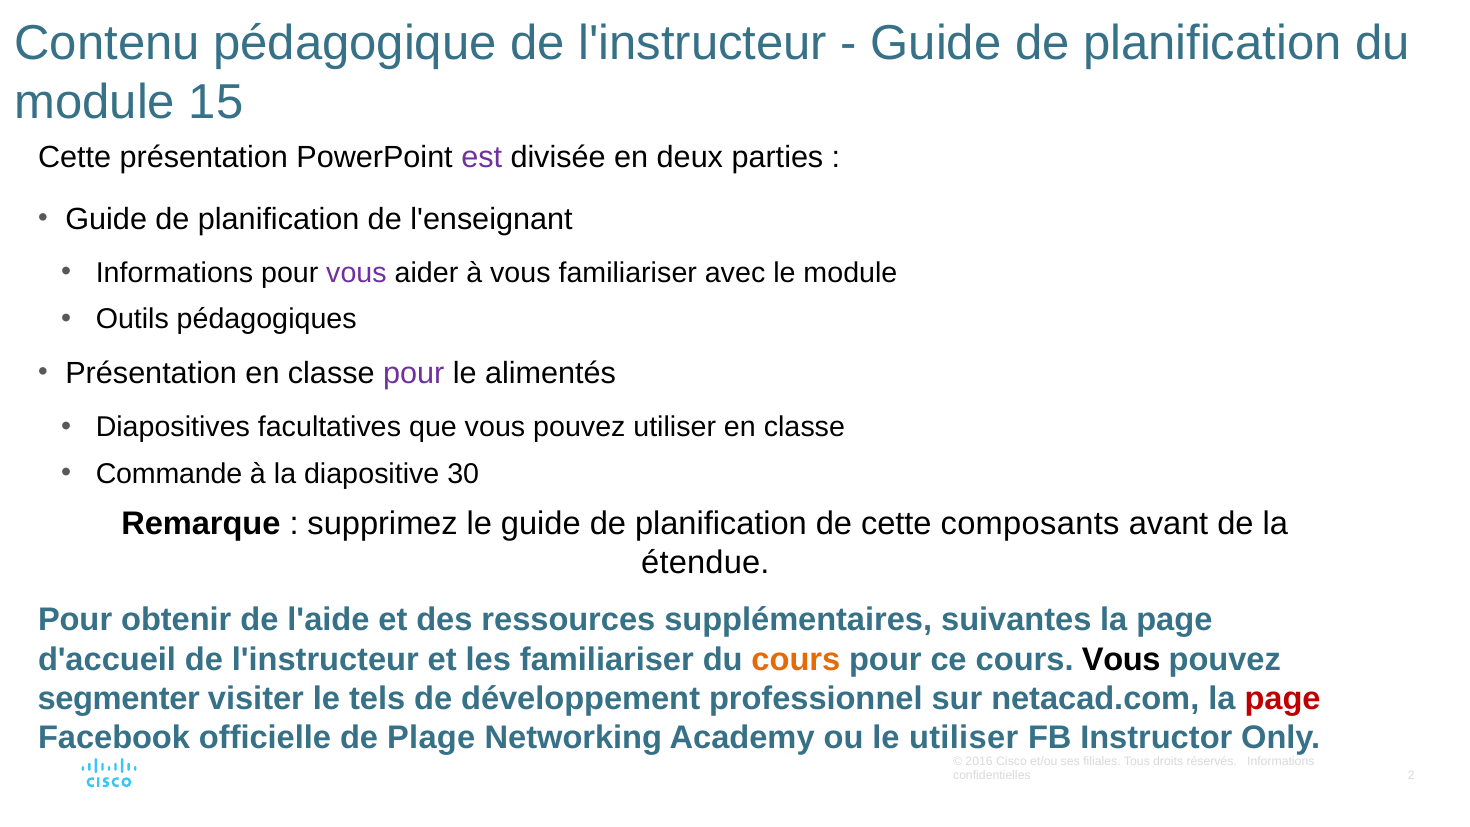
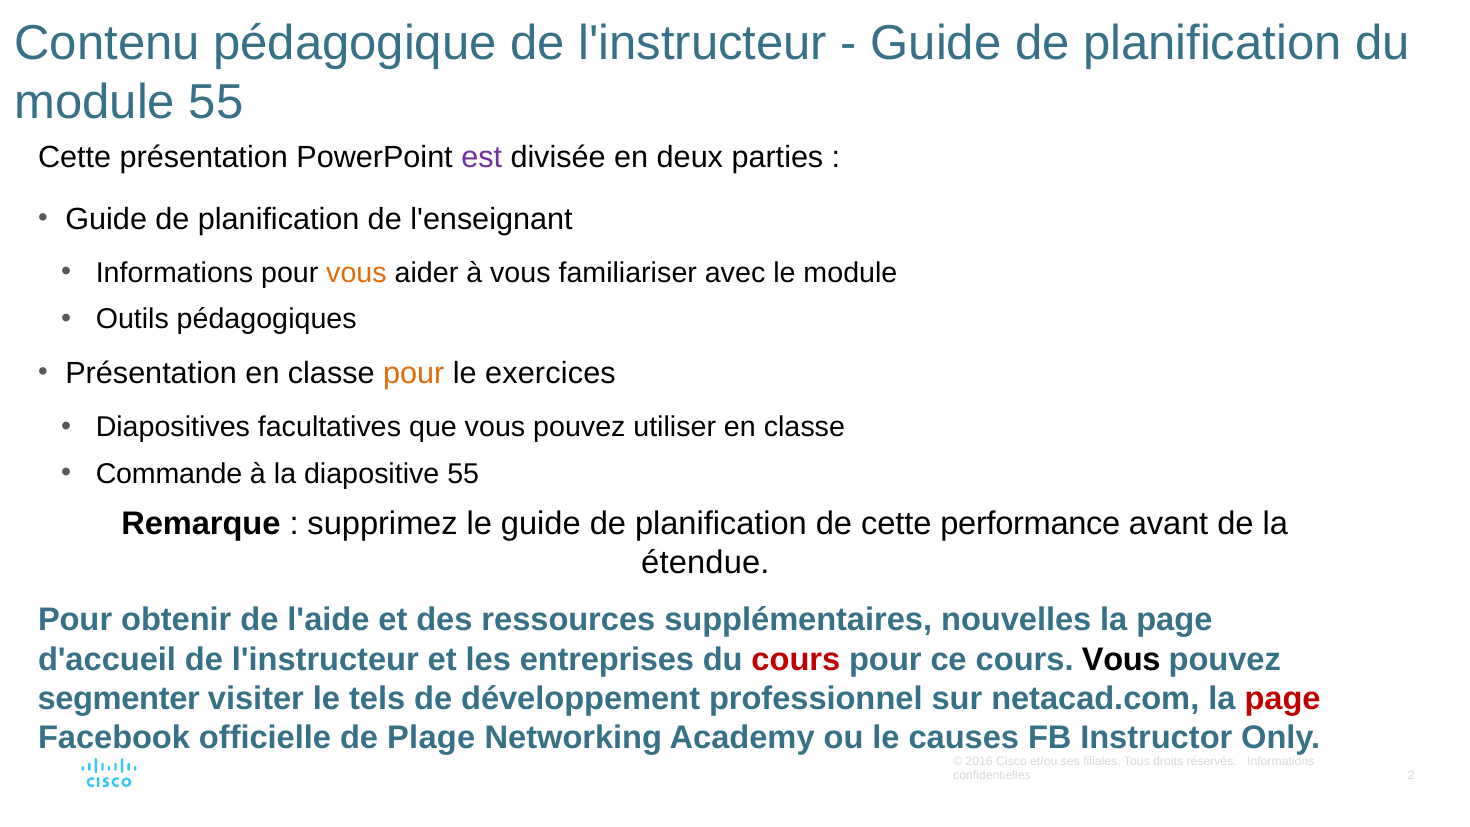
module 15: 15 -> 55 (216, 102)
vous colour: purple -> orange (356, 273)
pour colour: purple -> orange (414, 374)
alimentés: alimentés -> exercices (550, 374)
diapositive 30: 30 -> 55 (463, 474)
composants: composants -> performance (1030, 523)
suivantes: suivantes -> nouvelles (1016, 620)
les familiariser: familiariser -> entreprises (607, 659)
cours colour: orange -> red (796, 659)
le utiliser: utiliser -> causes (964, 738)
